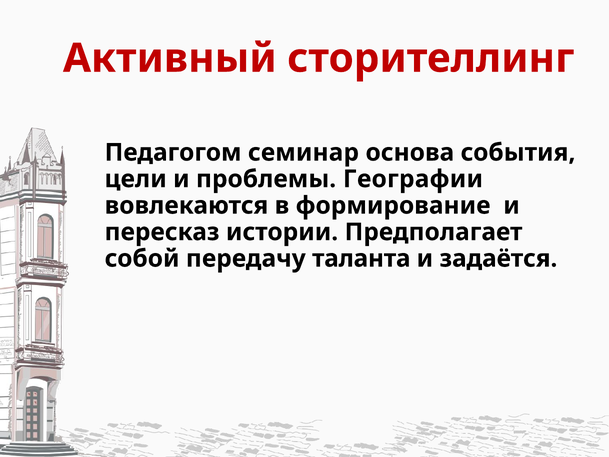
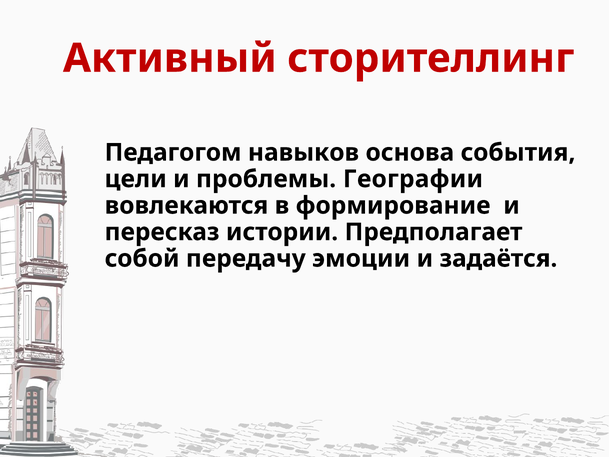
семинар: семинар -> навыков (304, 152)
таланта: таланта -> эмоции (361, 258)
